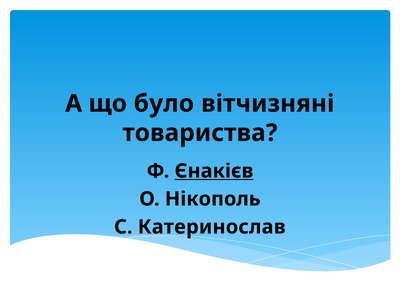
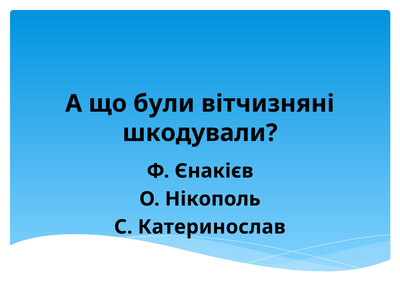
було: було -> були (164, 104)
товариства: товариства -> шкодували (200, 133)
Єнакієв underline: present -> none (214, 171)
